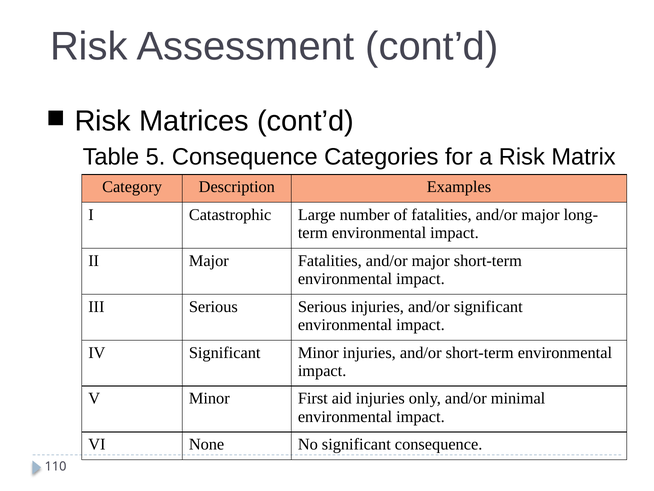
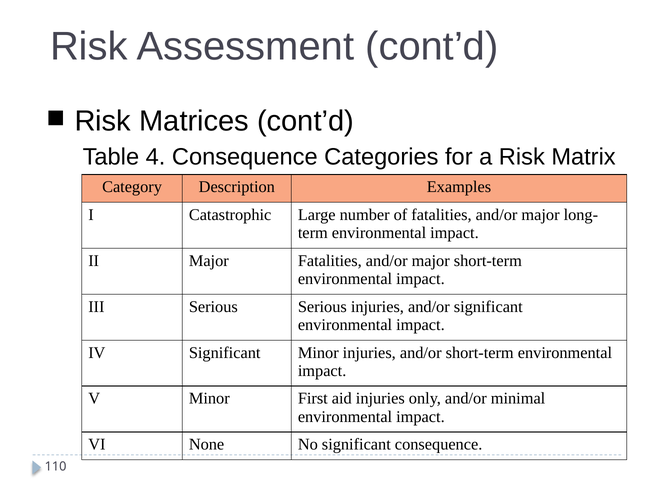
5: 5 -> 4 (156, 157)
